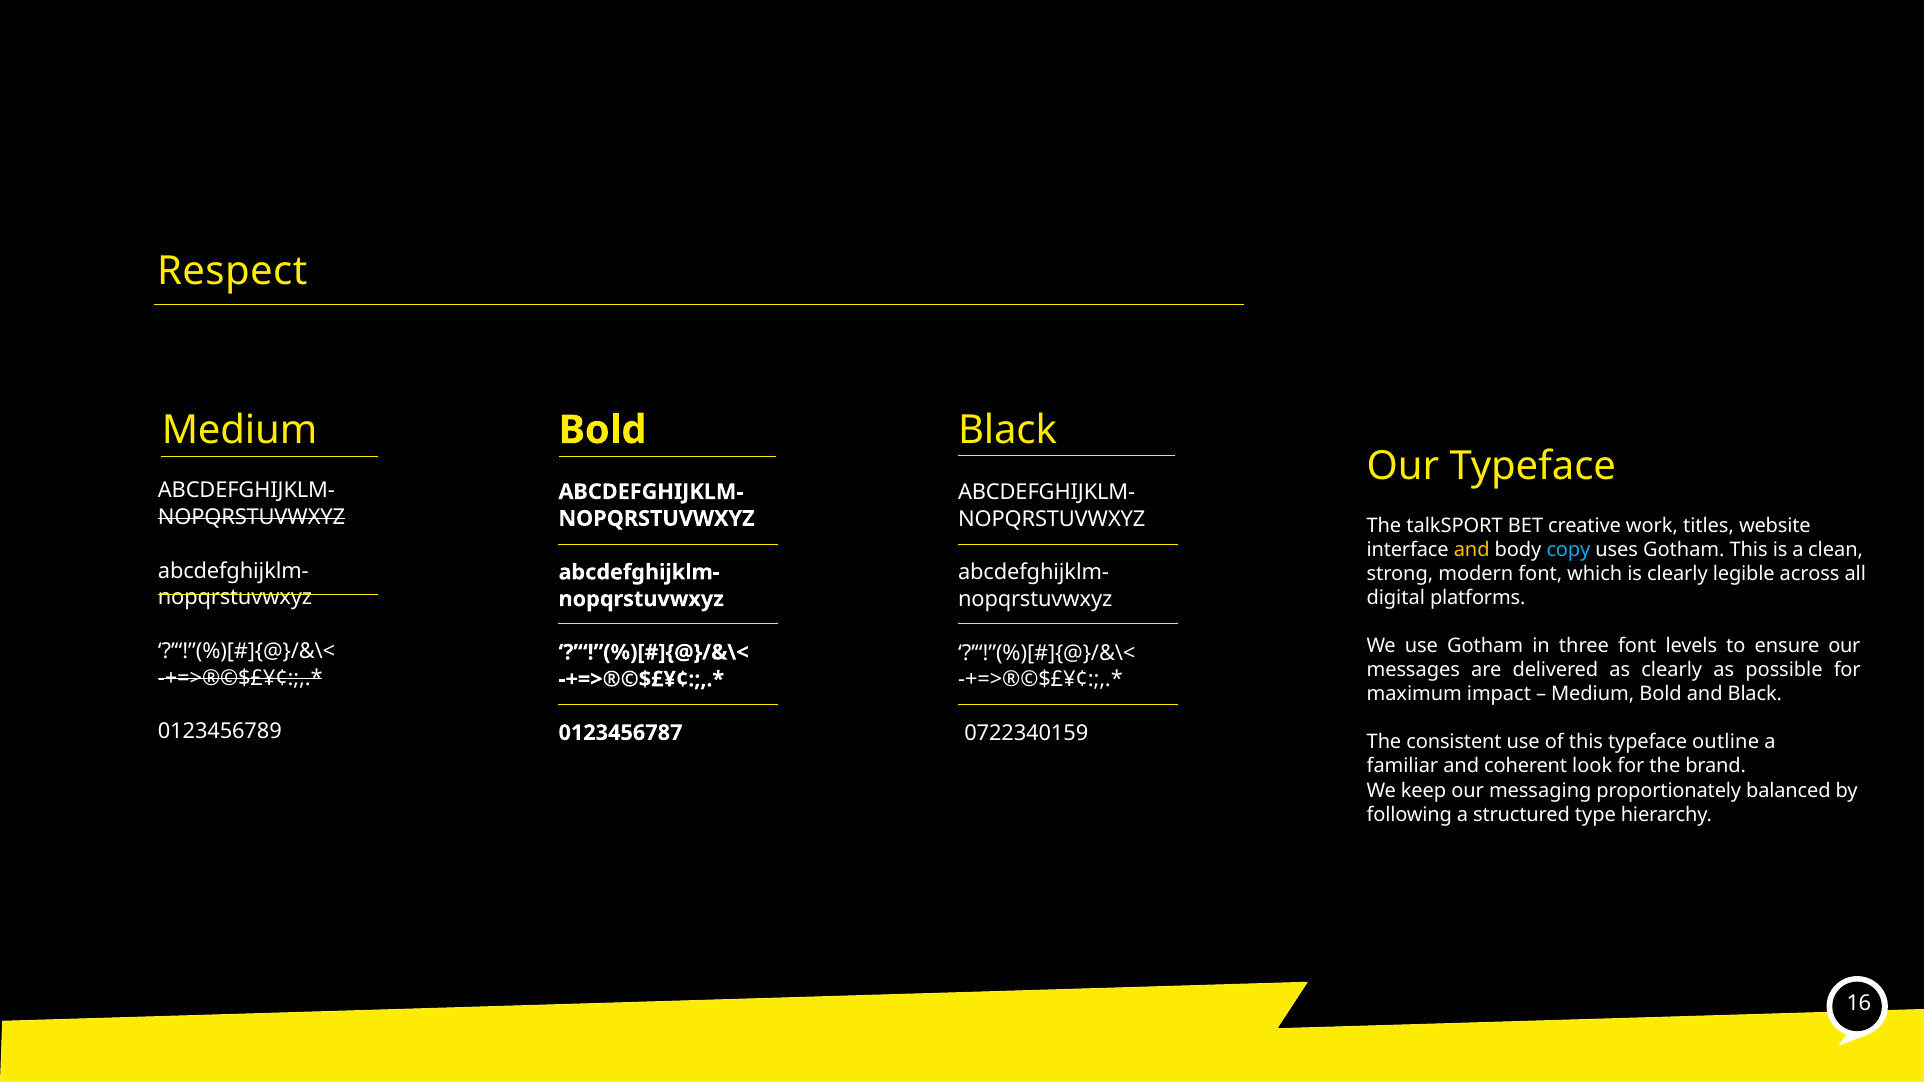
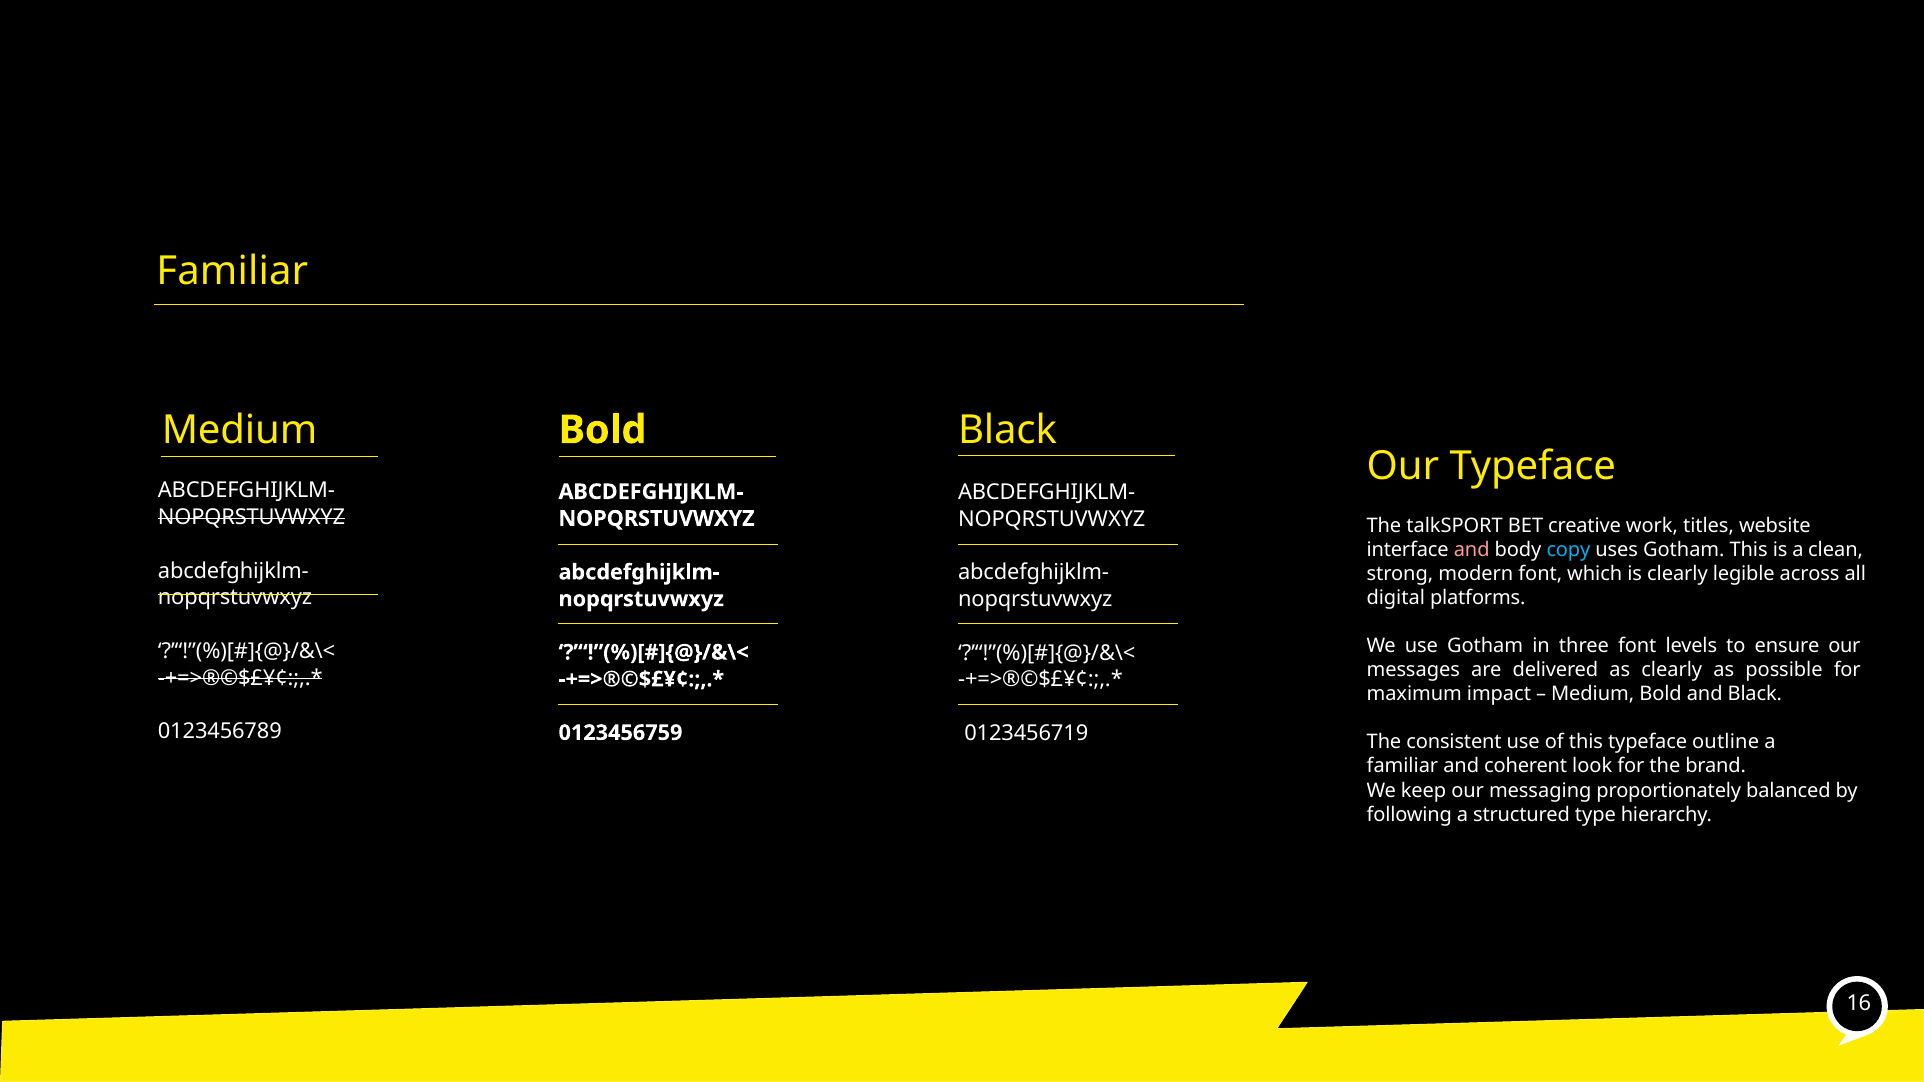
Respect: Respect -> Familiar (232, 271)
and colour: yellow -> pink (1472, 550)
0722340159: 0722340159 -> 0123456719 (1026, 733)
0123456787: 0123456787 -> 0123456759 (620, 733)
